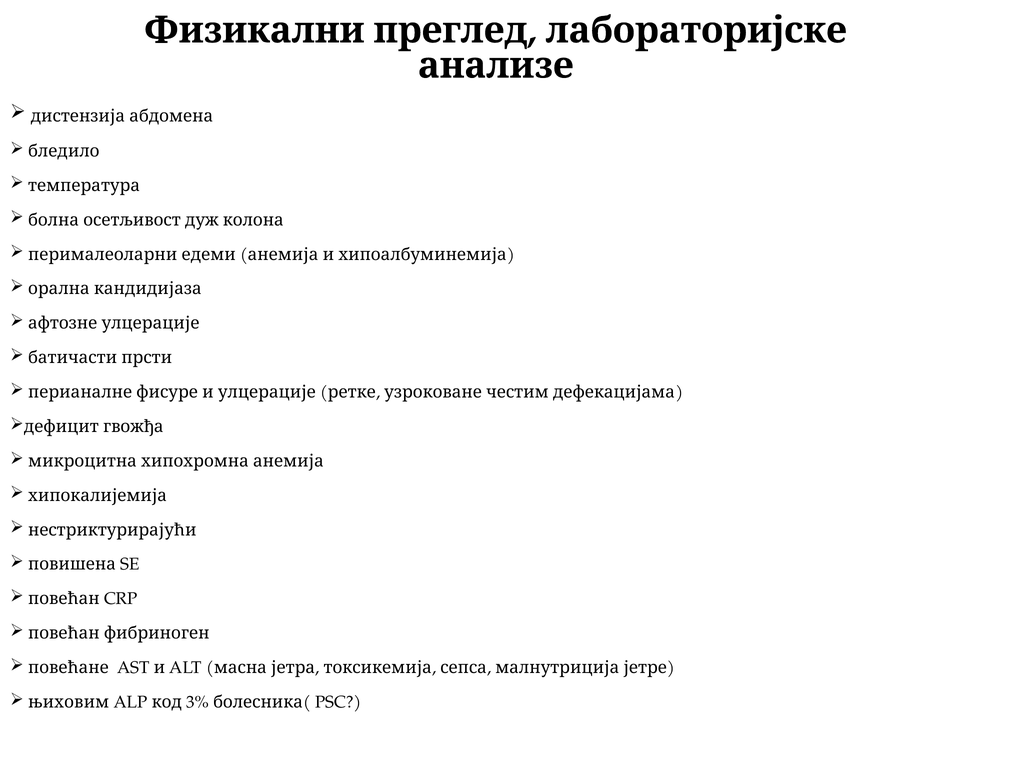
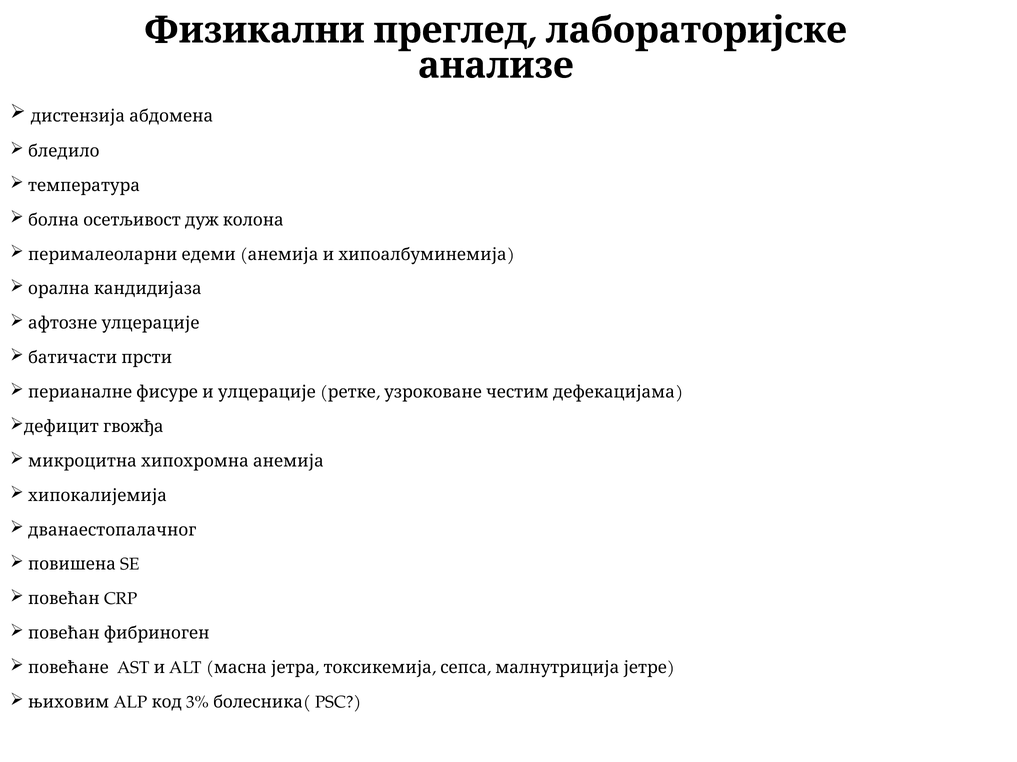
нестриктурирајући: нестриктурирајући -> дванаестопалачног (112, 530)
